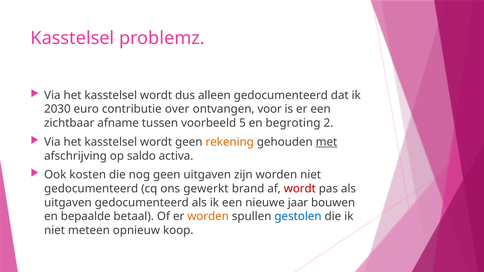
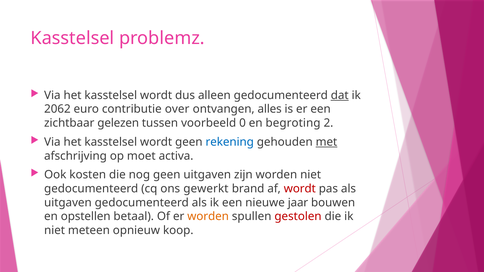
dat underline: none -> present (340, 95)
2030: 2030 -> 2062 (57, 109)
voor: voor -> alles (270, 109)
afname: afname -> gelezen (118, 123)
5: 5 -> 0 (242, 123)
rekening colour: orange -> blue (230, 142)
saldo: saldo -> moet (141, 156)
bepaalde: bepaalde -> opstellen (86, 217)
gestolen colour: blue -> red (298, 217)
